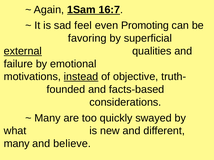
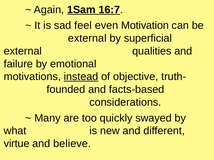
Promoting: Promoting -> Motivation (145, 26)
favoring: favoring -> external (87, 38)
external underline: present -> none (23, 51)
many: many -> virtue (17, 144)
